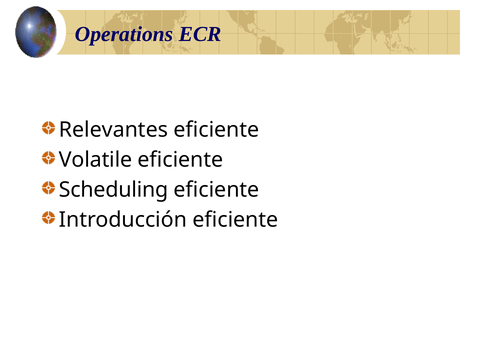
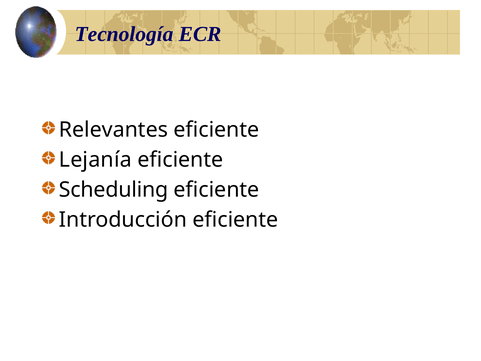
Operations: Operations -> Tecnología (124, 34)
Volatile: Volatile -> Lejanía (95, 160)
